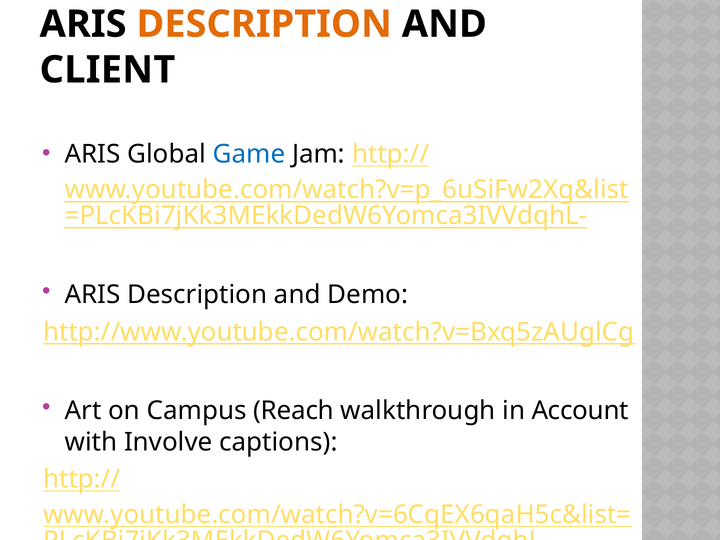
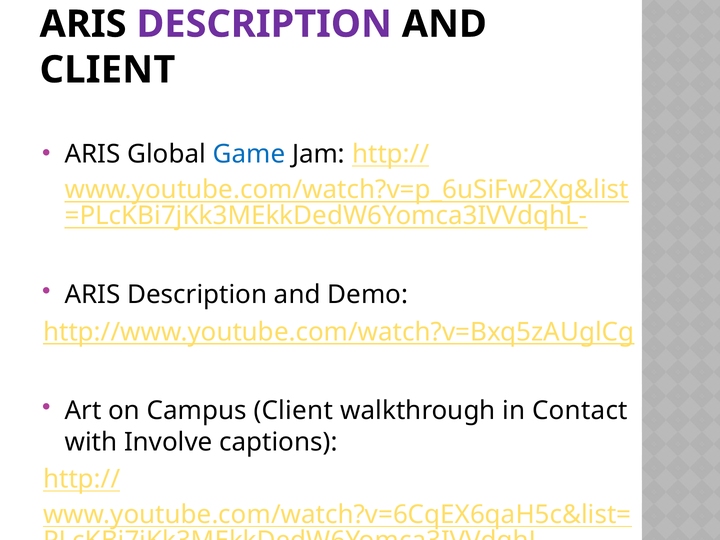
DESCRIPTION colour: orange -> purple (264, 24)
Campus Reach: Reach -> Client (293, 411)
Account: Account -> Contact (580, 411)
